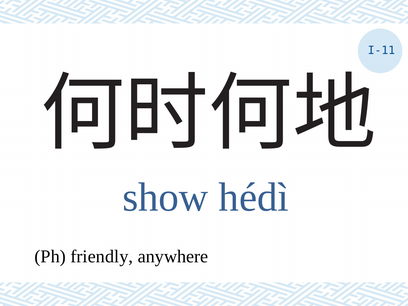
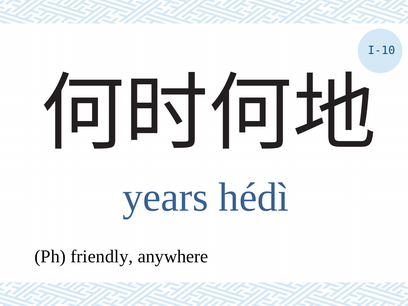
I-11: I-11 -> I-10 (381, 50)
show: show -> years (165, 197)
